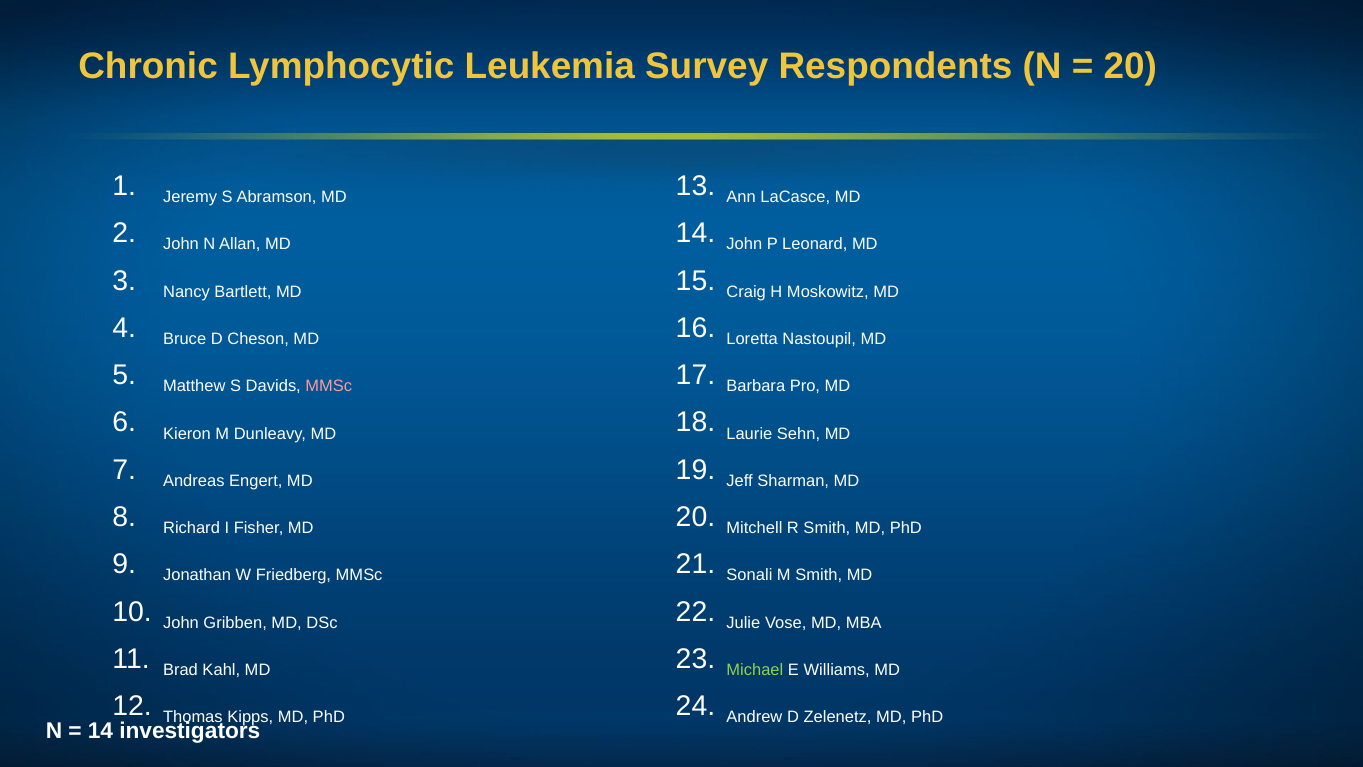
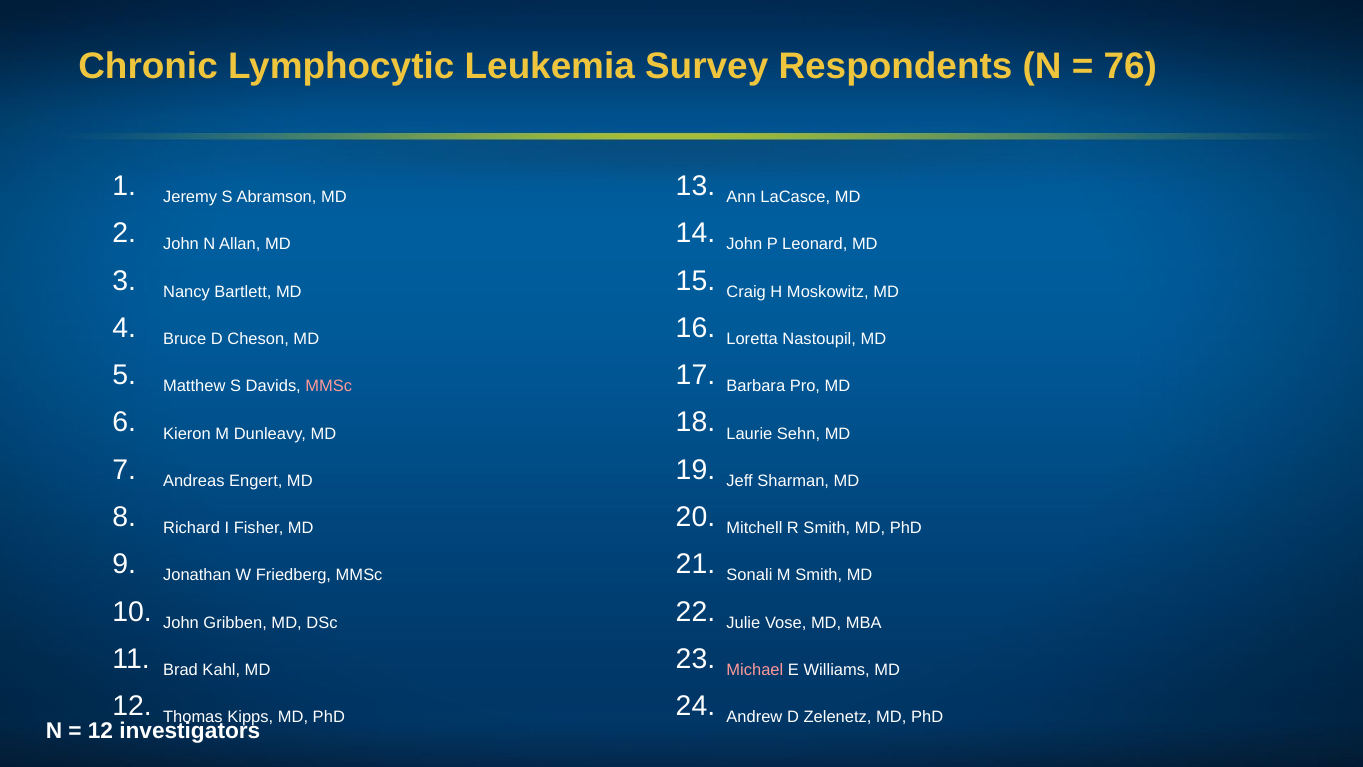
20: 20 -> 76 (1130, 66)
Michael colour: light green -> pink (755, 670)
14: 14 -> 12 (100, 730)
